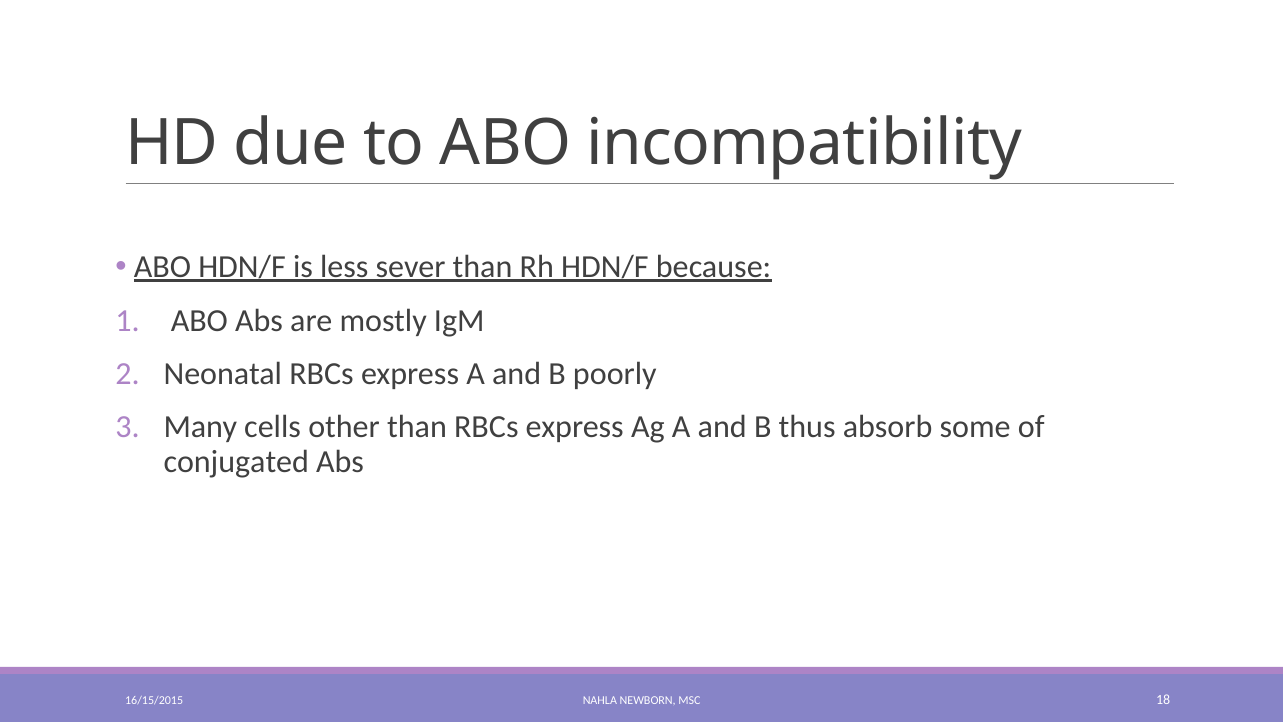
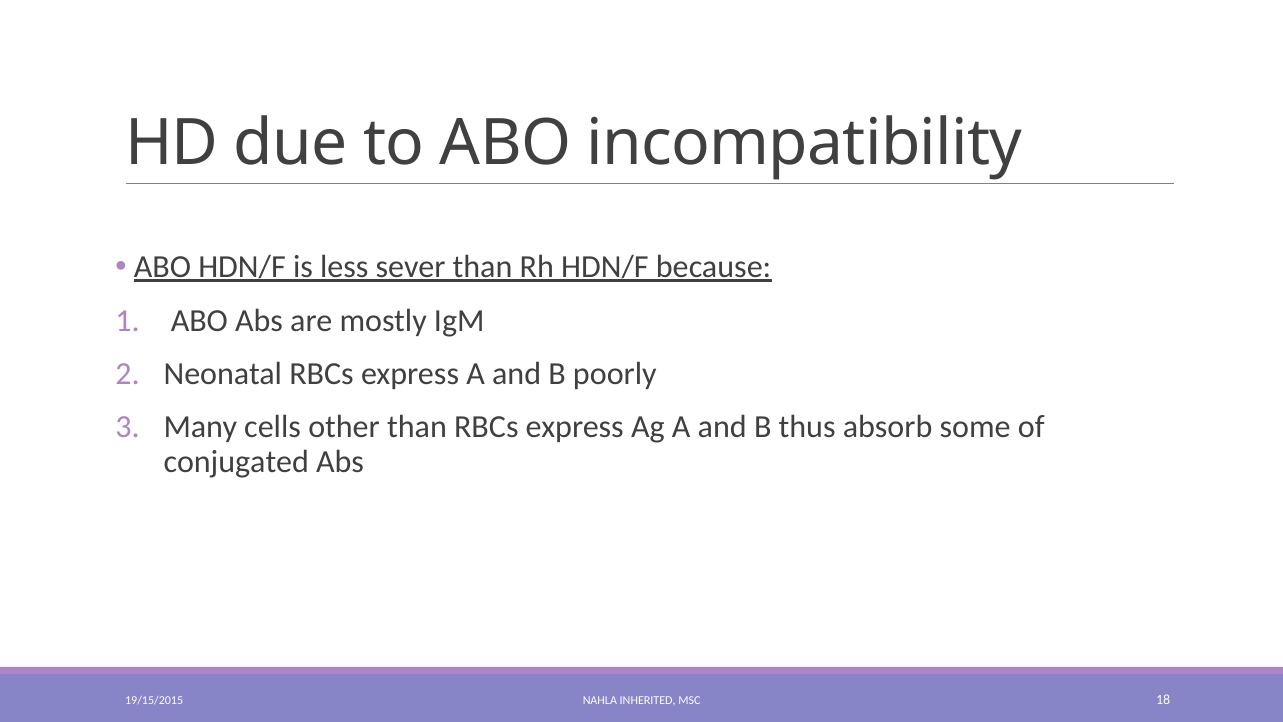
16/15/2015: 16/15/2015 -> 19/15/2015 (154, 700)
NEWBORN: NEWBORN -> INHERITED (648, 700)
